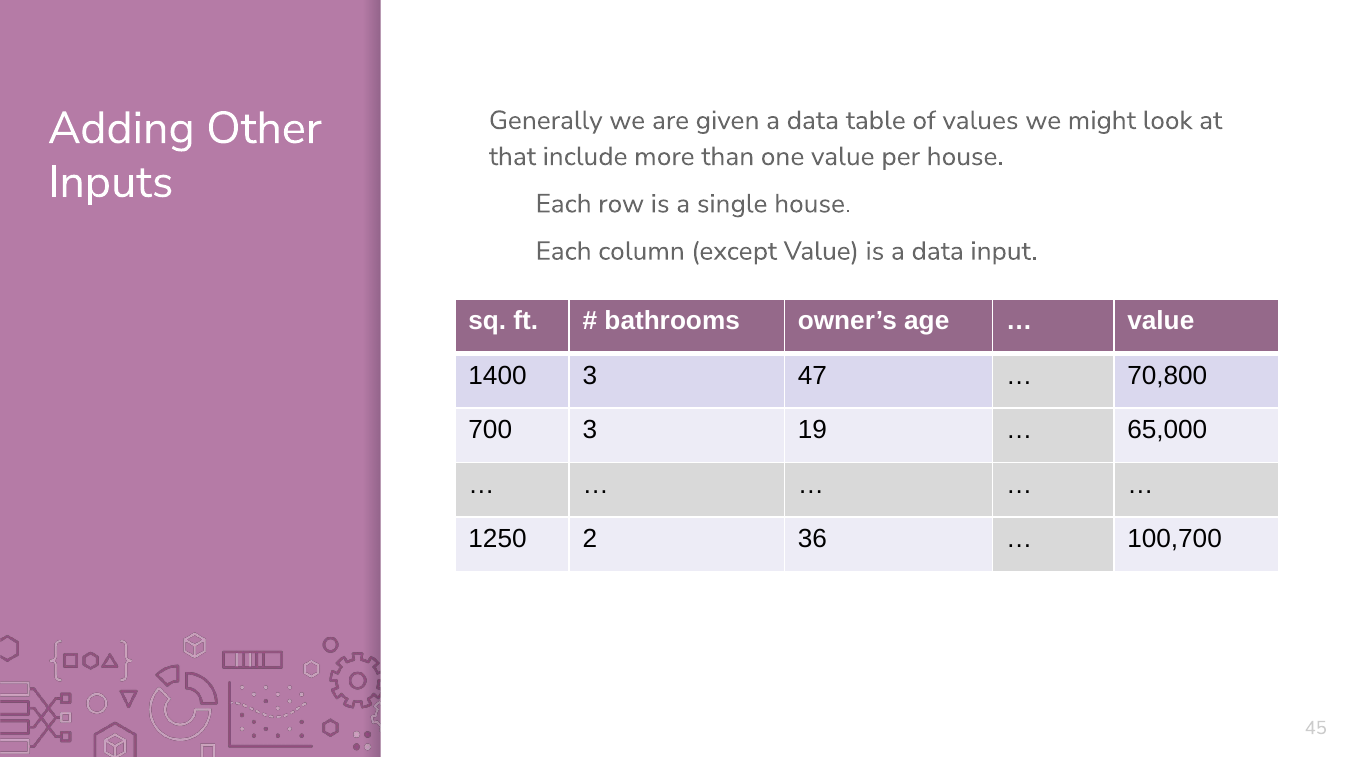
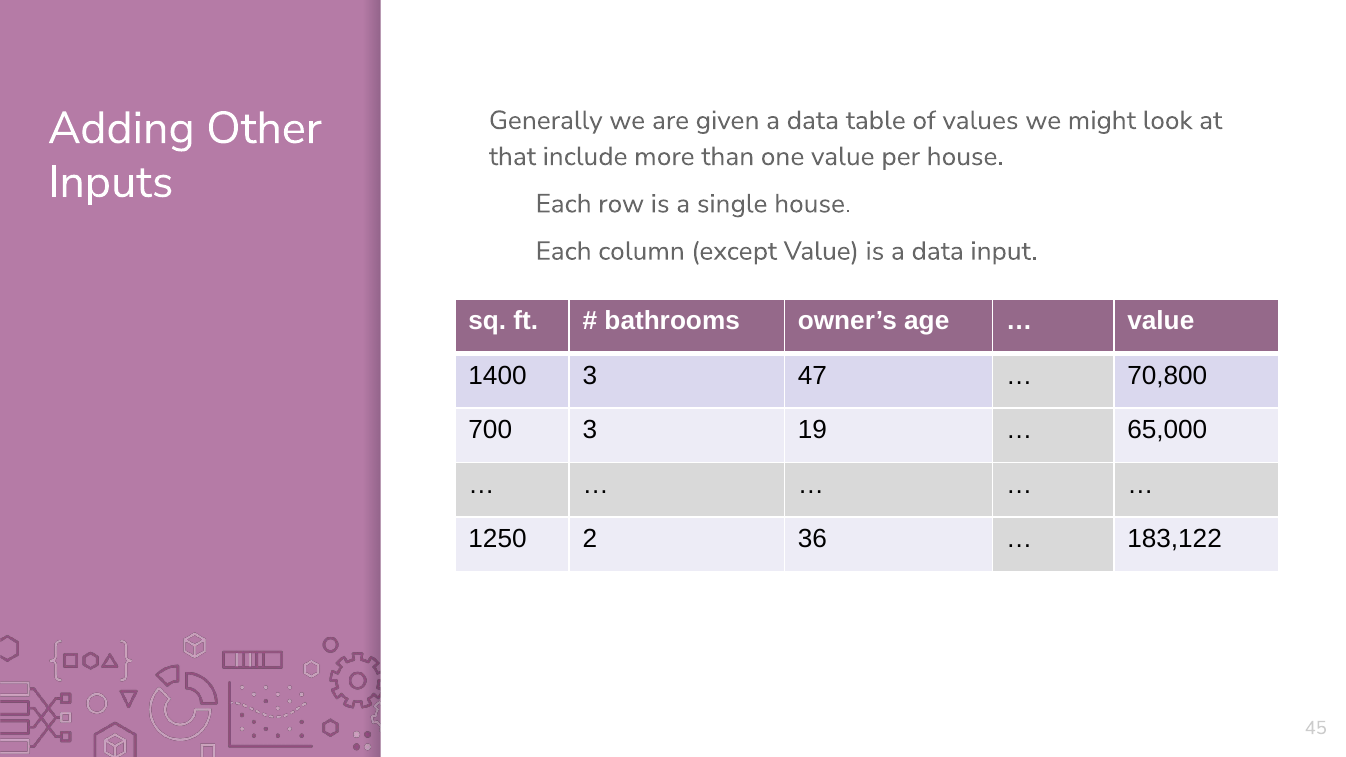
100,700: 100,700 -> 183,122 (1175, 539)
